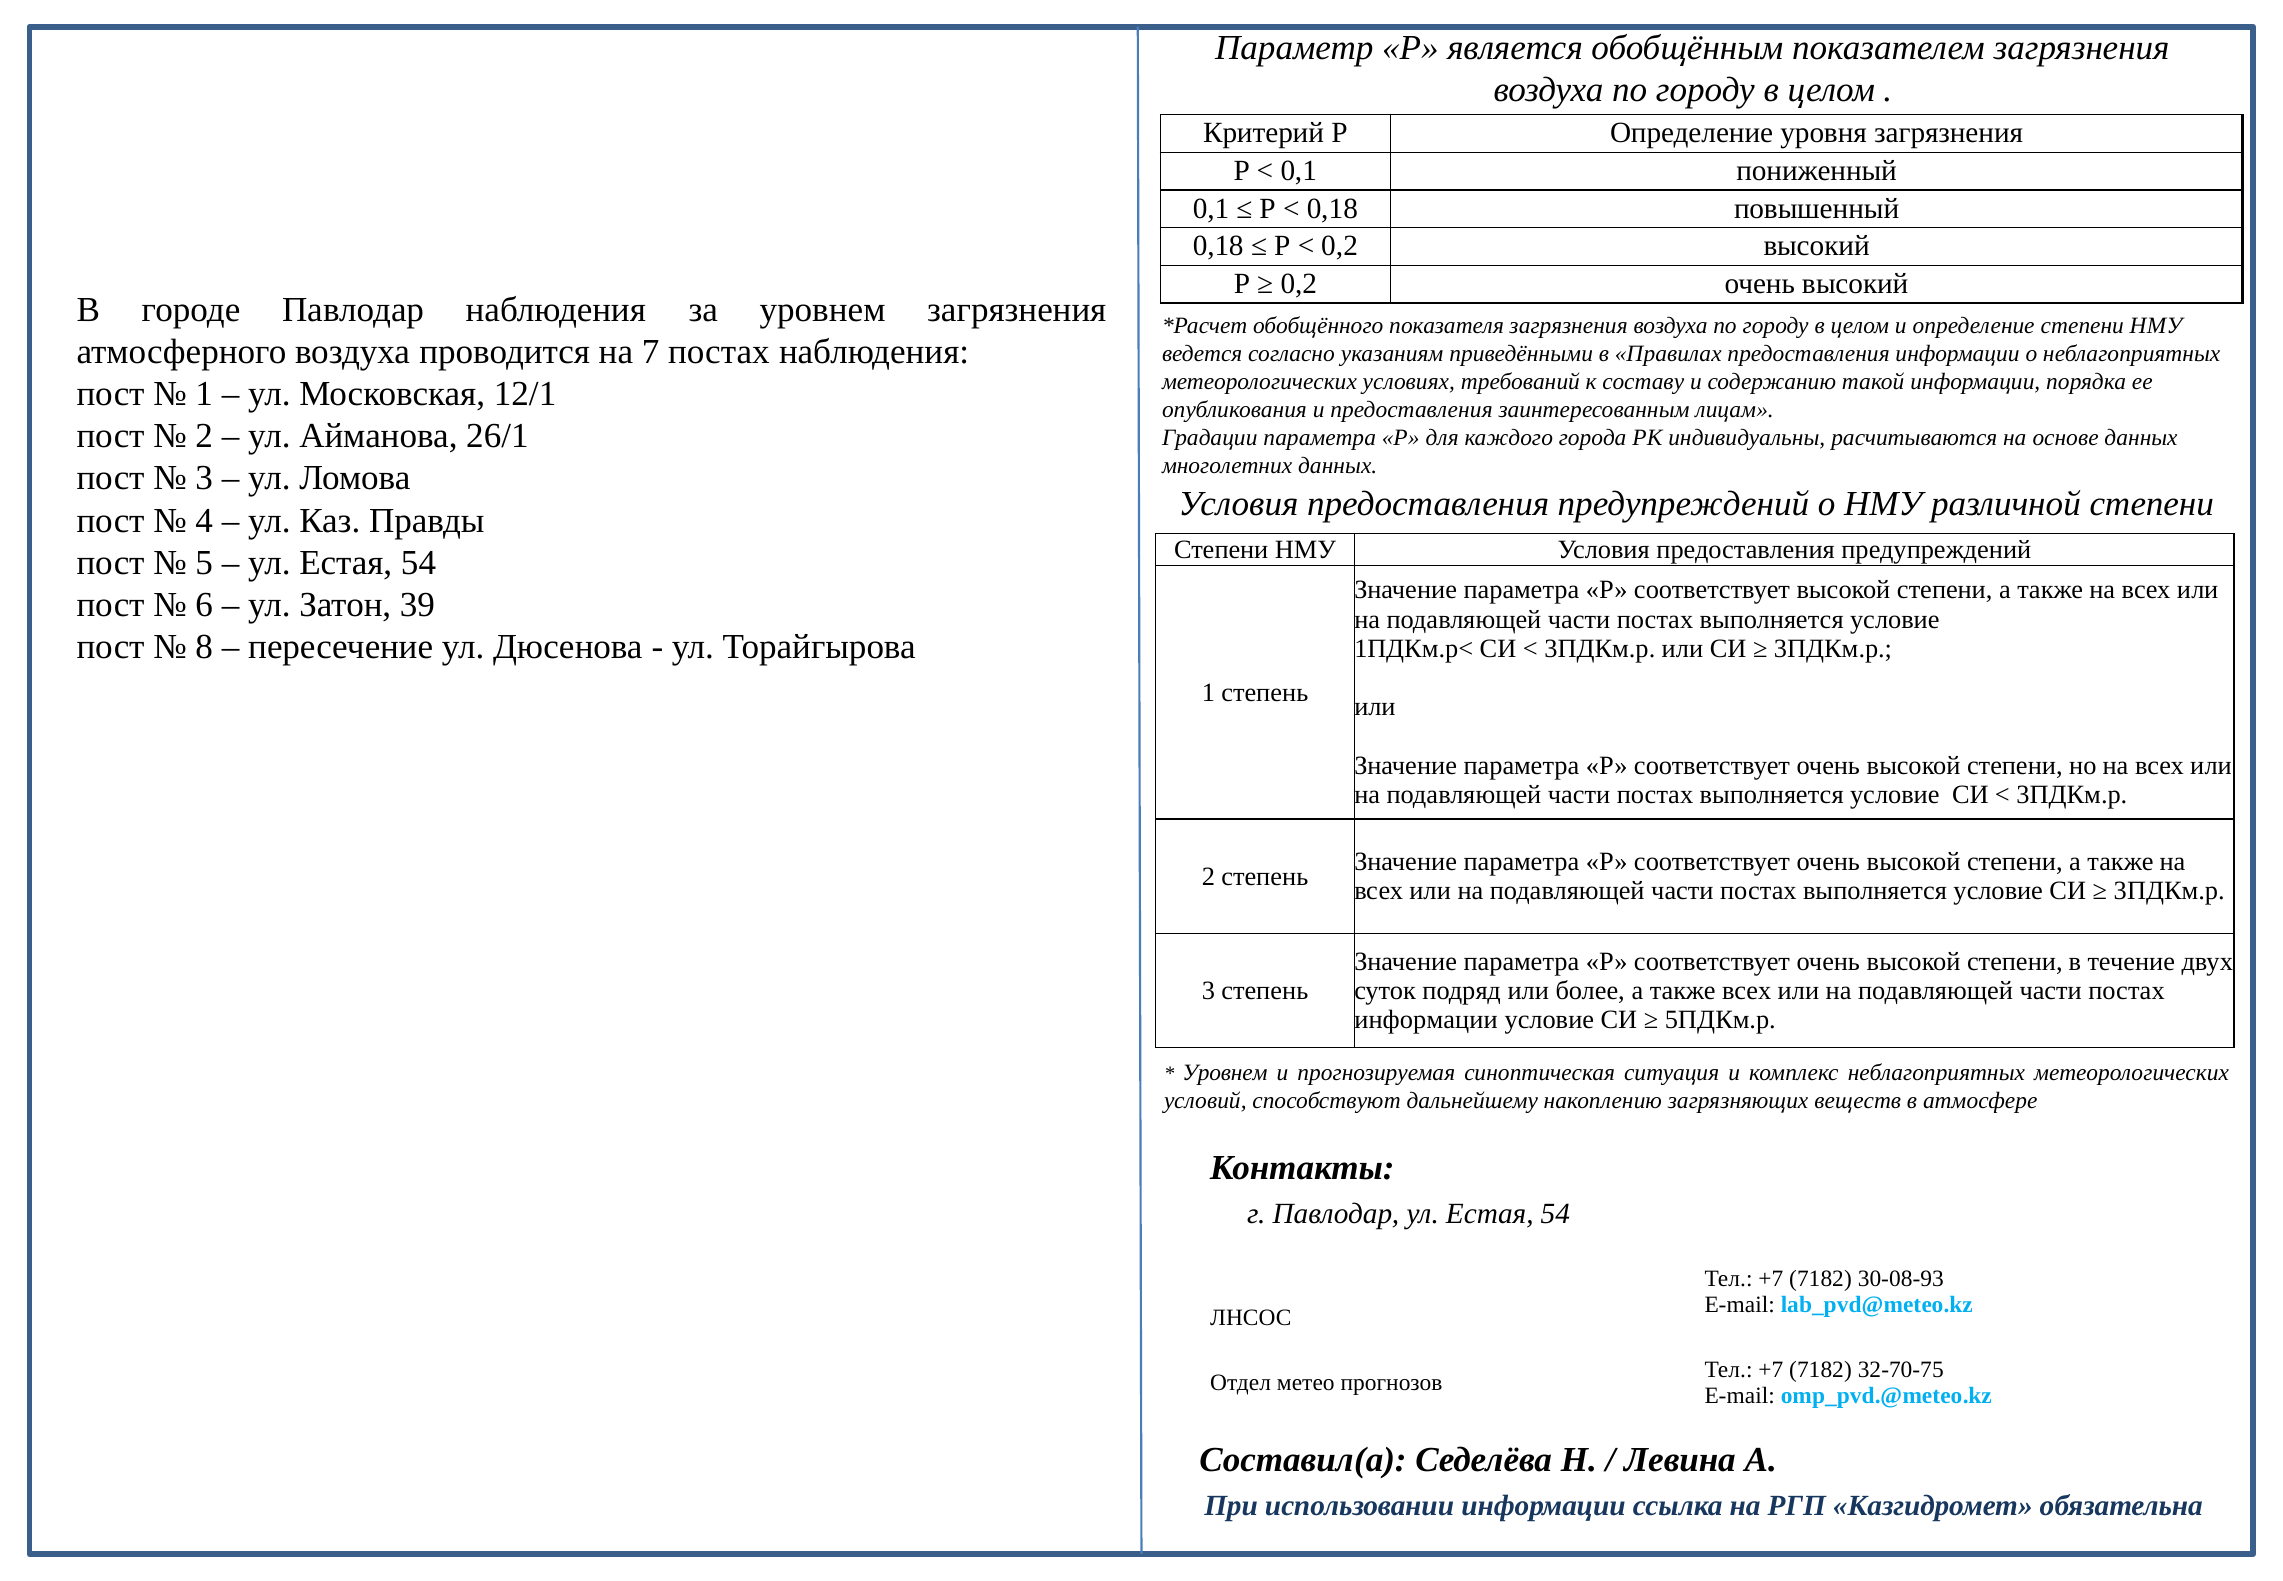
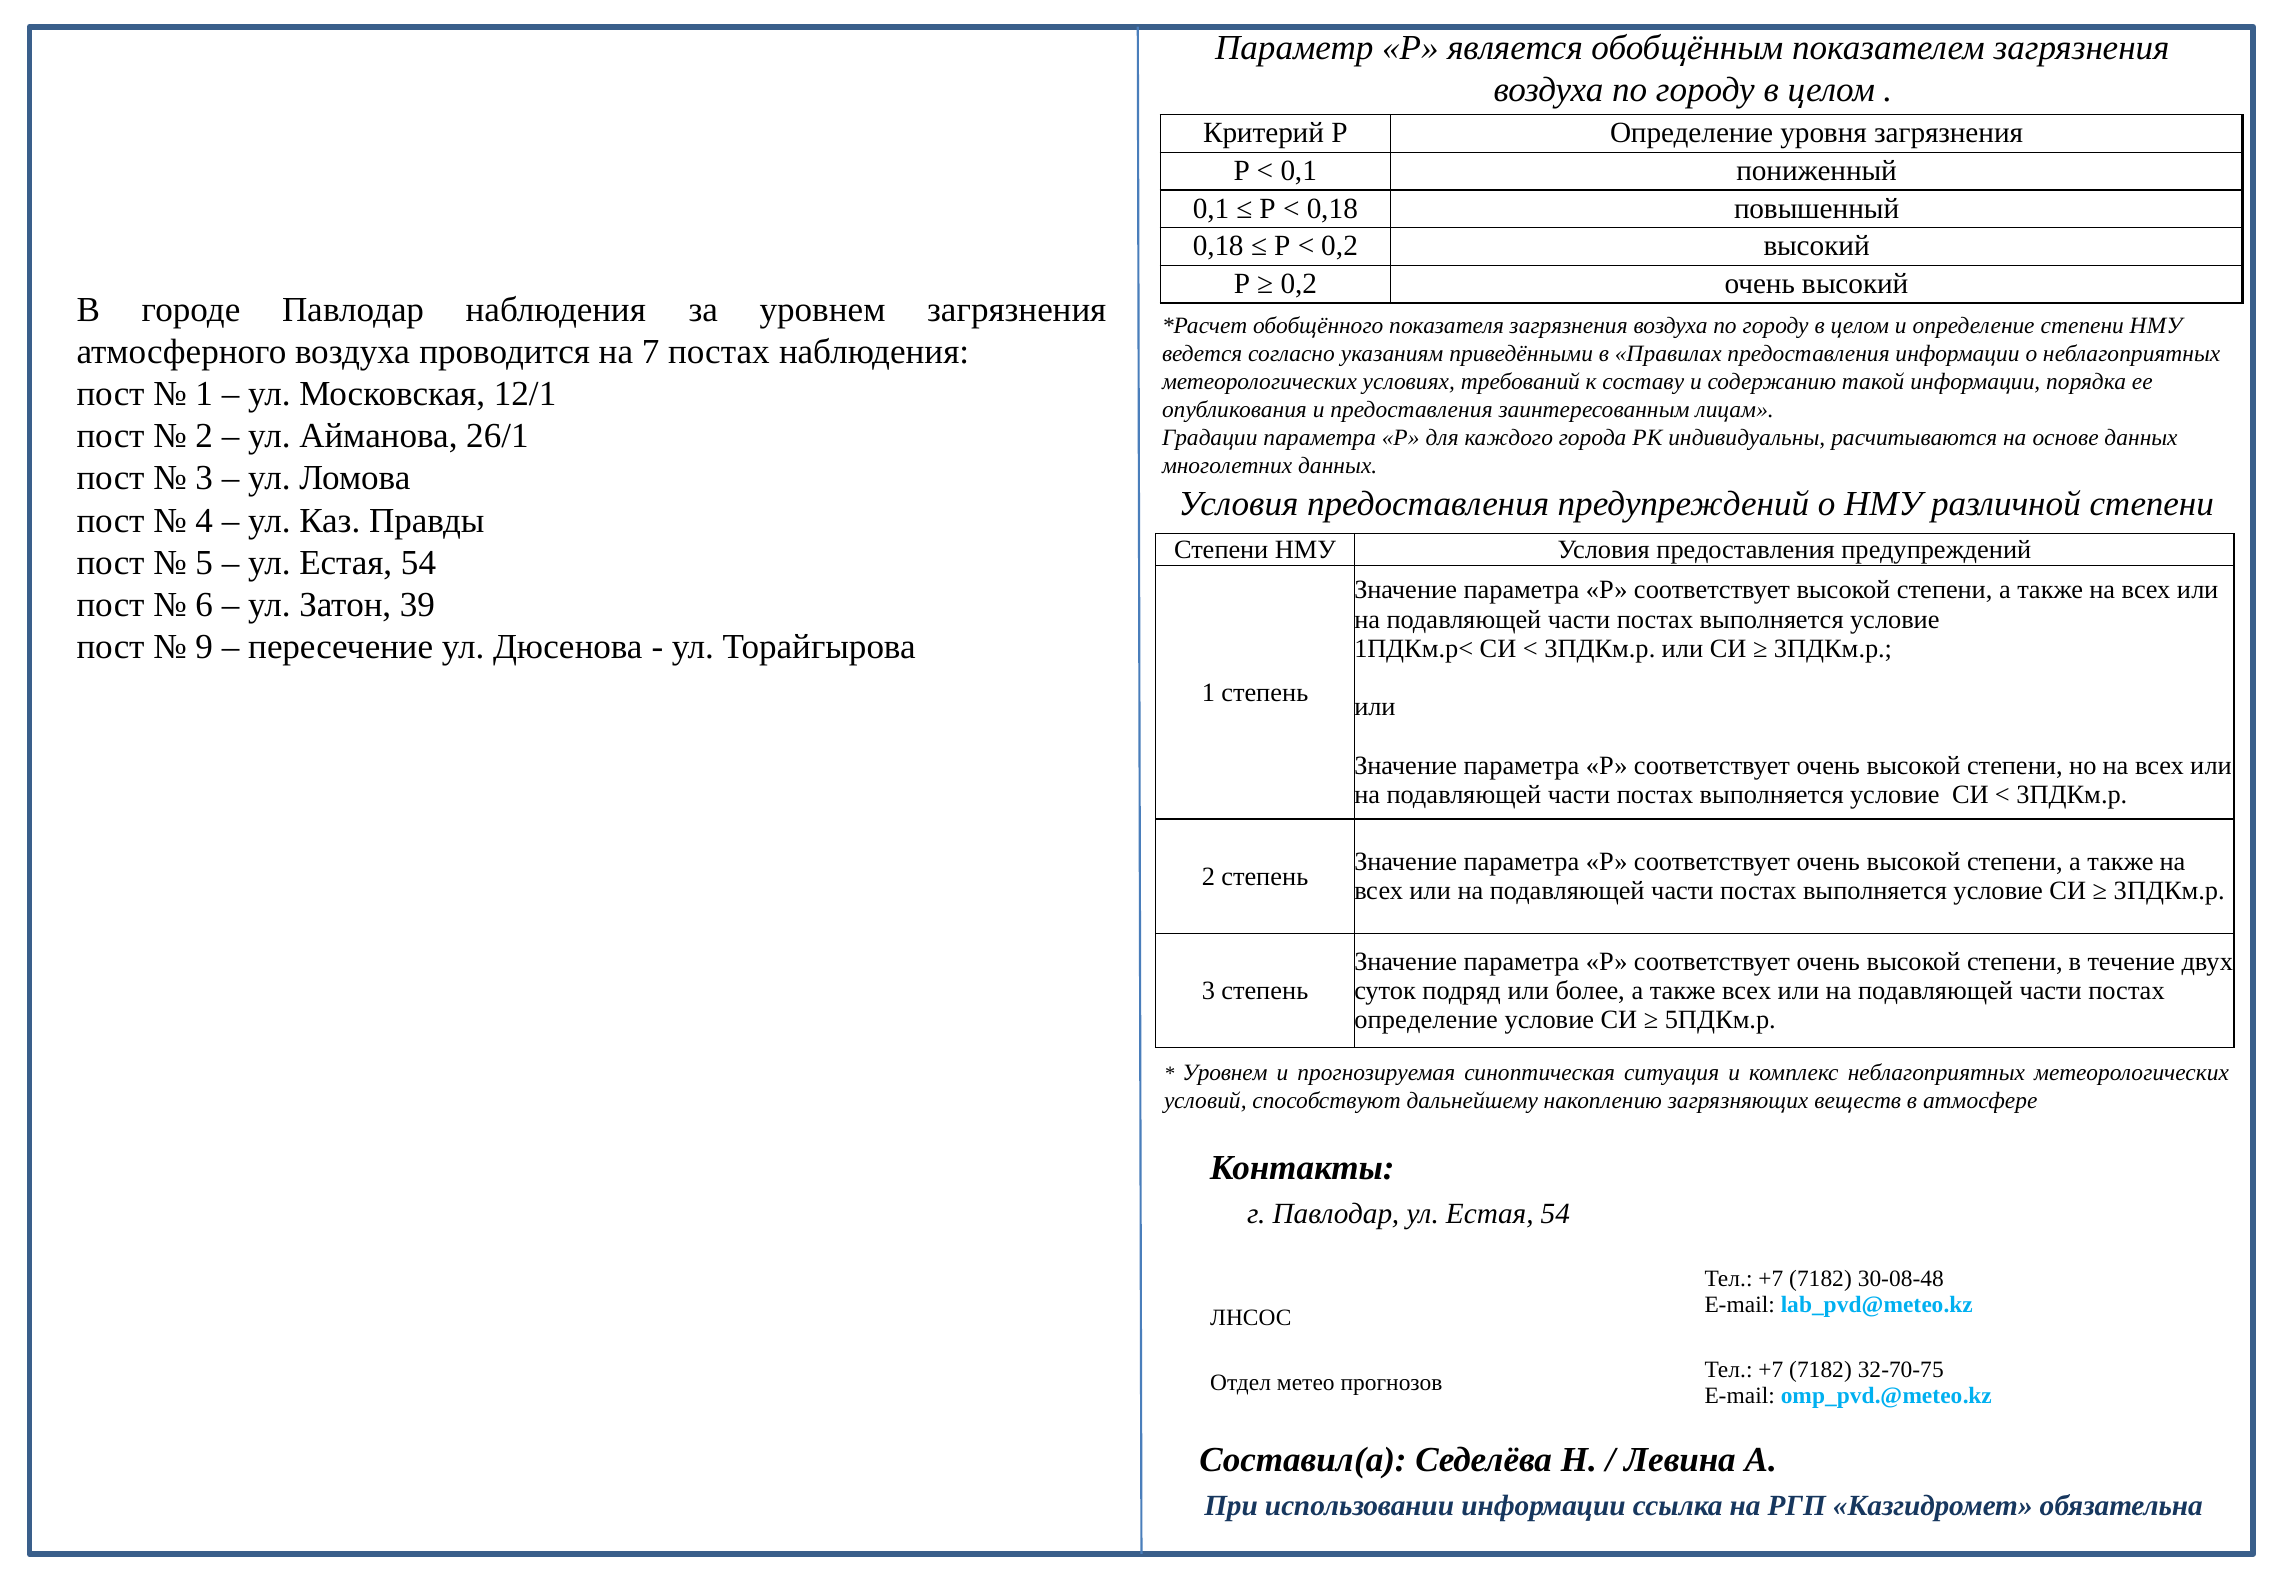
8: 8 -> 9 (204, 647)
информации: информации -> определение (1426, 1020)
30-08-93: 30-08-93 -> 30-08-48 (1901, 1278)
